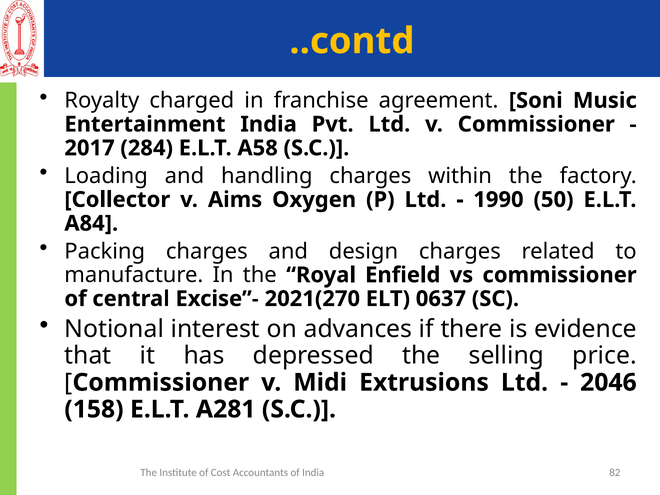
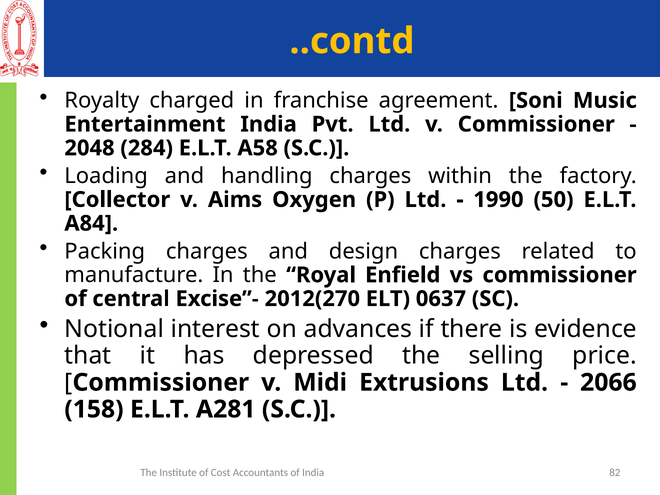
2017: 2017 -> 2048 (90, 148)
2021(270: 2021(270 -> 2012(270 (312, 299)
2046: 2046 -> 2066 (608, 383)
